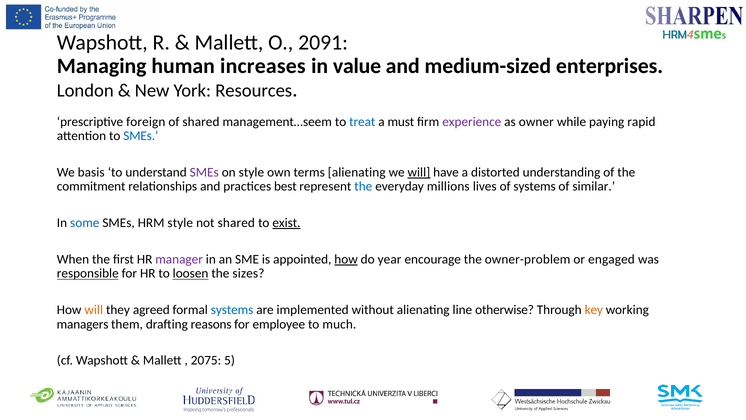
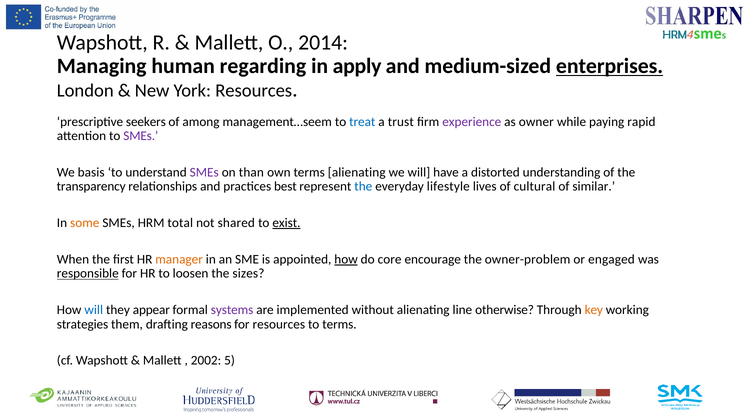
2091: 2091 -> 2014 (323, 43)
increases: increases -> regarding (263, 66)
value: value -> apply (357, 66)
enterprises underline: none -> present (610, 66)
foreign: foreign -> seekers (146, 122)
of shared: shared -> among (201, 122)
must: must -> trust (401, 122)
SMEs colour: blue -> purple (141, 136)
on style: style -> than (251, 172)
will underline: present -> none (419, 172)
commitment: commitment -> transparency (91, 186)
millions: millions -> lifestyle (448, 186)
of systems: systems -> cultural (534, 186)
some colour: blue -> orange (85, 223)
HRM style: style -> total (180, 223)
manager colour: purple -> orange (179, 259)
year: year -> core (390, 259)
loosen underline: present -> none (191, 273)
will colour: orange -> blue (94, 310)
agreed: agreed -> appear (151, 310)
systems colour: blue -> purple (232, 310)
managers: managers -> strategies (83, 324)
for employee: employee -> resources (279, 324)
to much: much -> terms (339, 324)
2075: 2075 -> 2002 (206, 360)
